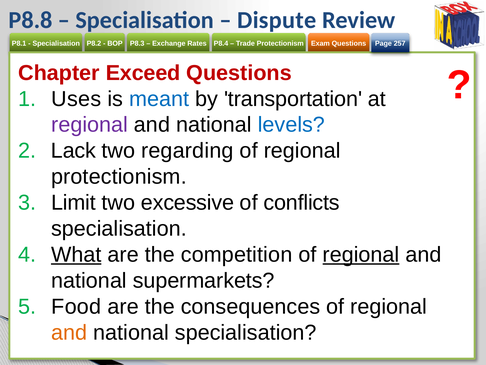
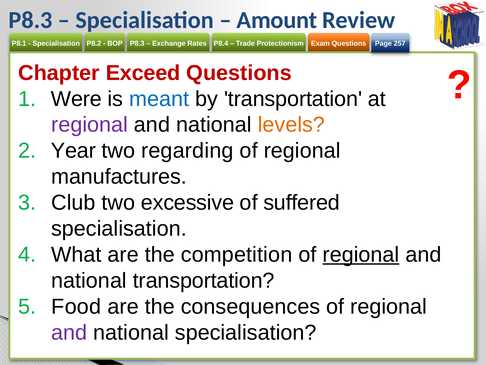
P8.8: P8.8 -> P8.3 (30, 20)
Dispute: Dispute -> Amount (277, 20)
Uses: Uses -> Were (76, 99)
levels colour: blue -> orange (291, 125)
Lack: Lack -> Year (73, 151)
protectionism: protectionism -> manufactures (119, 177)
Limit: Limit -> Club (73, 202)
conflicts: conflicts -> suffered (302, 202)
What underline: present -> none (76, 254)
national supermarkets: supermarkets -> transportation (204, 280)
and colour: orange -> purple (69, 332)
